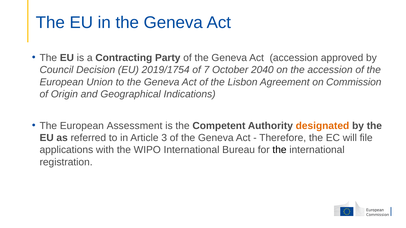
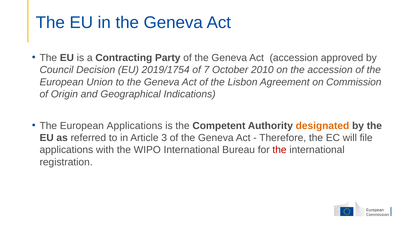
2040: 2040 -> 2010 (262, 70)
European Assessment: Assessment -> Applications (135, 126)
the colour: black -> red (280, 150)
